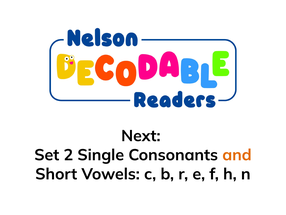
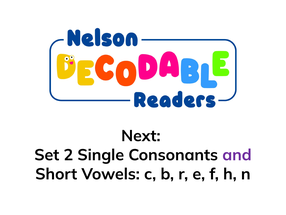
and colour: orange -> purple (237, 155)
